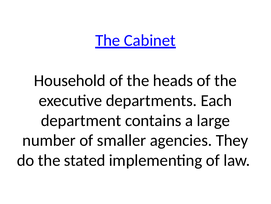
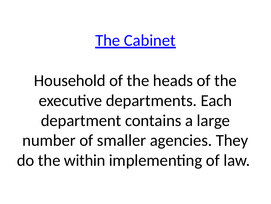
stated: stated -> within (85, 160)
